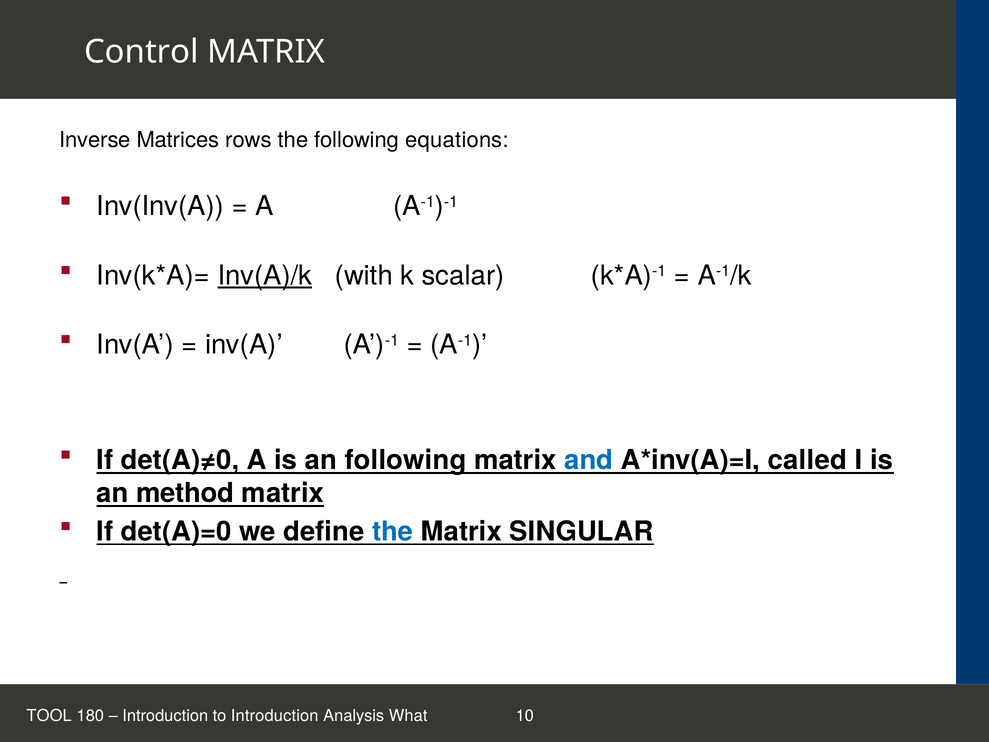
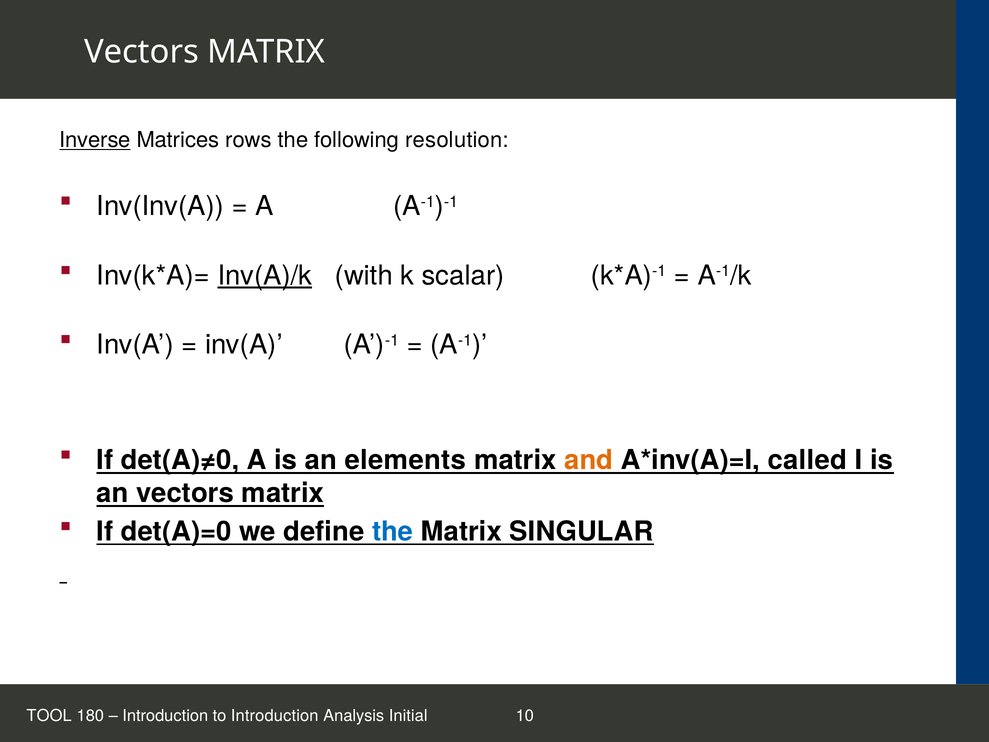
Control: Control -> Vectors (142, 52)
Inverse underline: none -> present (95, 140)
equations: equations -> resolution (457, 140)
an following: following -> elements (405, 460)
and colour: blue -> orange (589, 460)
an method: method -> vectors (185, 493)
What: What -> Initial (408, 715)
